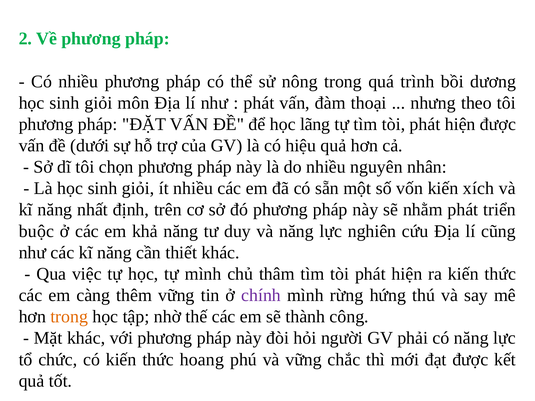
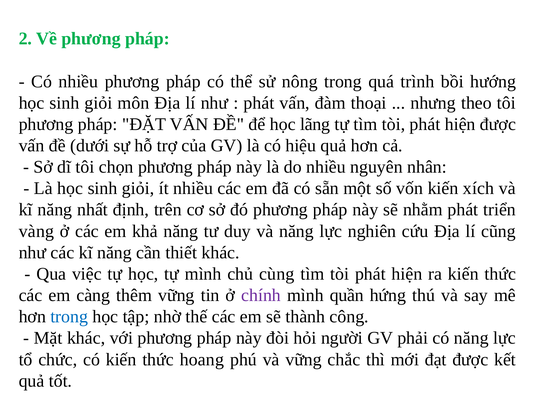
dương: dương -> hướng (493, 82)
buộc: buộc -> vàng (36, 231)
thâm: thâm -> cùng (277, 274)
rừng: rừng -> quần (347, 296)
trong colour: orange -> blue (69, 317)
